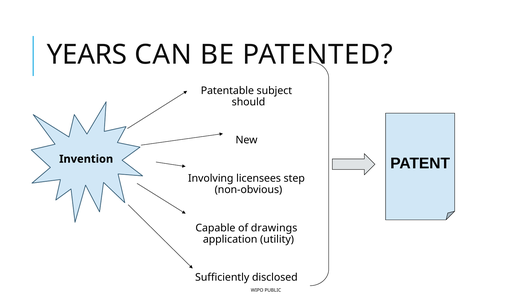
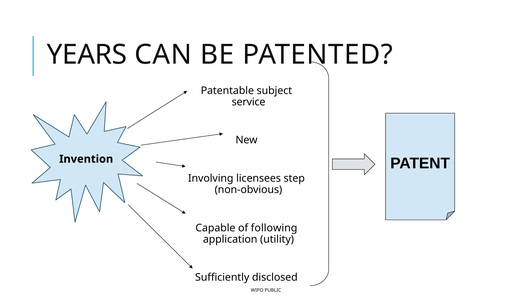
should: should -> service (249, 102)
drawings: drawings -> following (274, 228)
